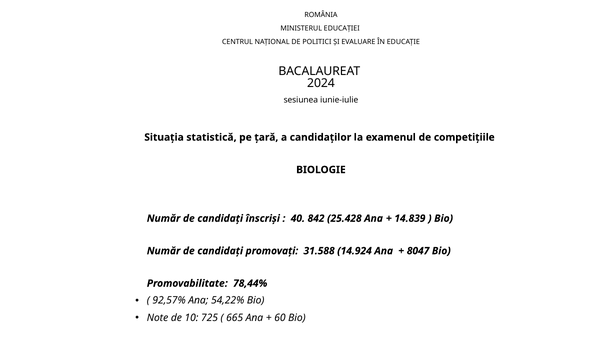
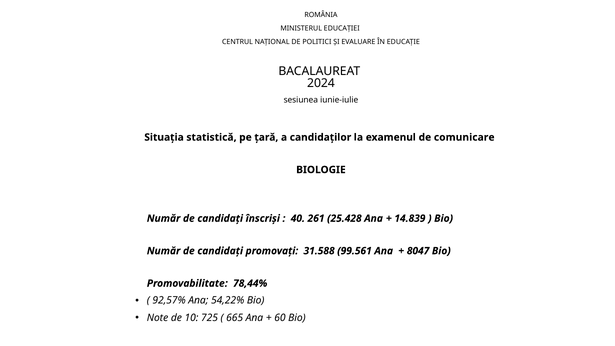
competițiile: competițiile -> comunicare (464, 137)
842: 842 -> 261 (316, 218)
14.924: 14.924 -> 99.561 (354, 251)
